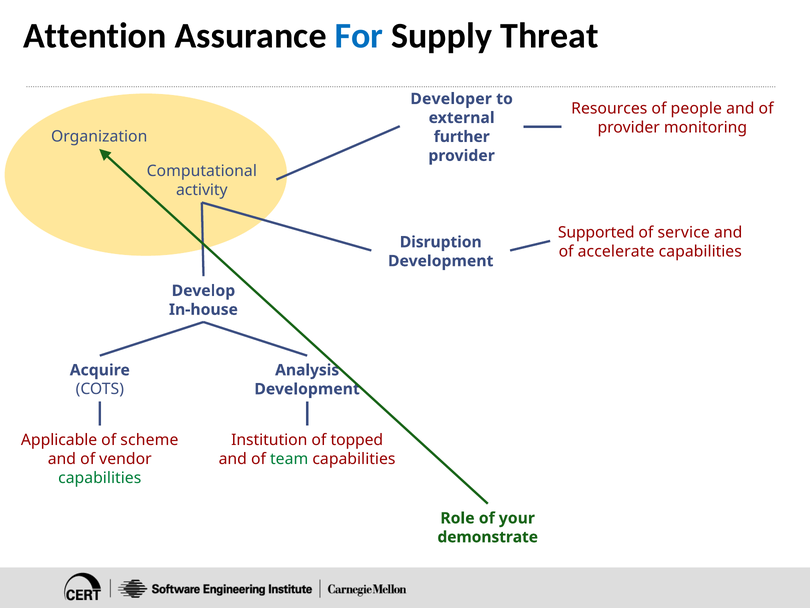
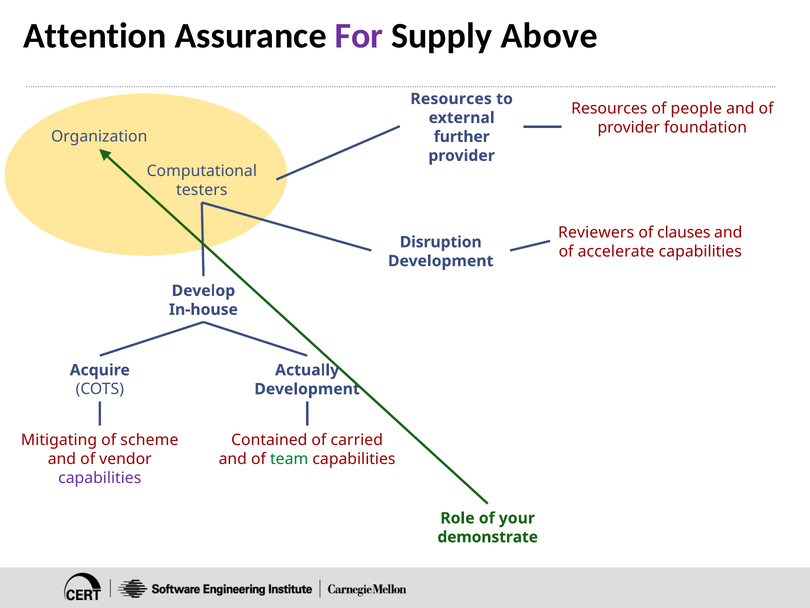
For colour: blue -> purple (359, 36)
Threat: Threat -> Above (549, 36)
Developer: Developer -> Resources (451, 99)
monitoring: monitoring -> foundation (705, 127)
activity: activity -> testers (202, 190)
Supported: Supported -> Reviewers (596, 232)
service: service -> clauses (684, 232)
Analysis: Analysis -> Actually (307, 370)
Applicable: Applicable -> Mitigating (59, 440)
Institution: Institution -> Contained (269, 440)
topped: topped -> carried (357, 440)
capabilities colour: green -> purple (100, 478)
